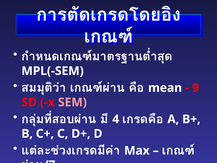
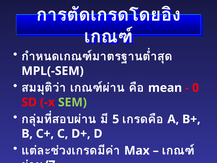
9: 9 -> 0 (196, 88)
SEM colour: pink -> light green (72, 102)
4: 4 -> 5 (116, 119)
